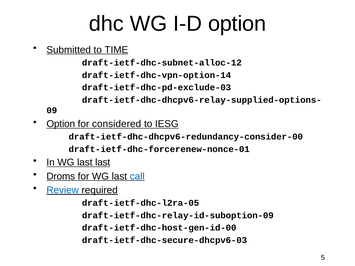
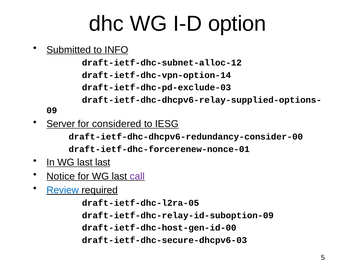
TIME: TIME -> INFO (116, 50)
Option: Option -> Server (61, 124)
Droms: Droms -> Notice (61, 176)
call colour: blue -> purple (137, 176)
